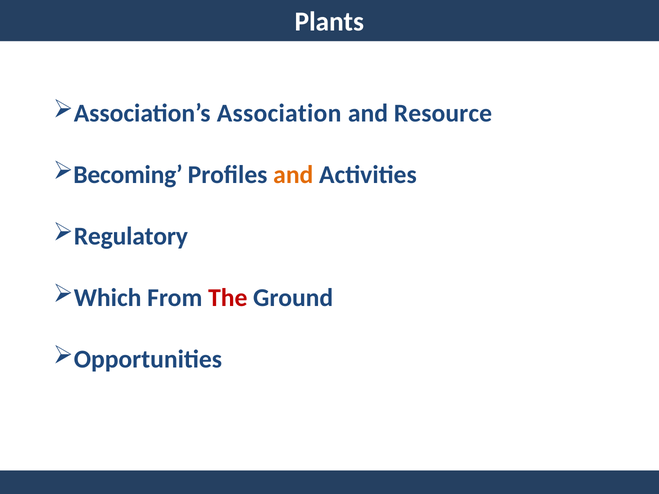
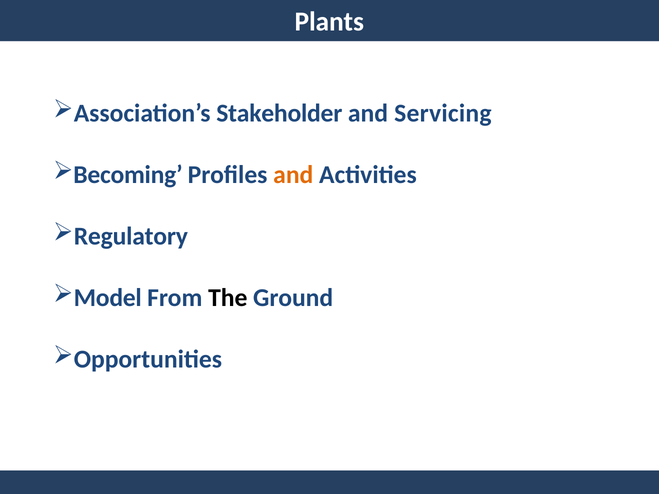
Association: Association -> Stakeholder (279, 114)
Resource: Resource -> Servicing (443, 114)
Which: Which -> Model (108, 298)
The colour: red -> black (228, 298)
